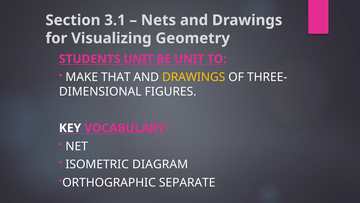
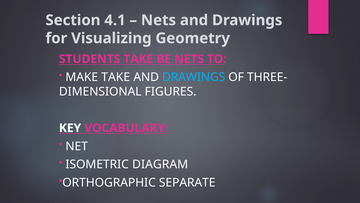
3.1: 3.1 -> 4.1 (115, 20)
STUDENTS UNIT: UNIT -> TAKE (138, 59)
BE UNIT: UNIT -> NETS (189, 59)
MAKE THAT: THAT -> TAKE (116, 77)
DRAWINGS colour: yellow -> light blue (194, 77)
